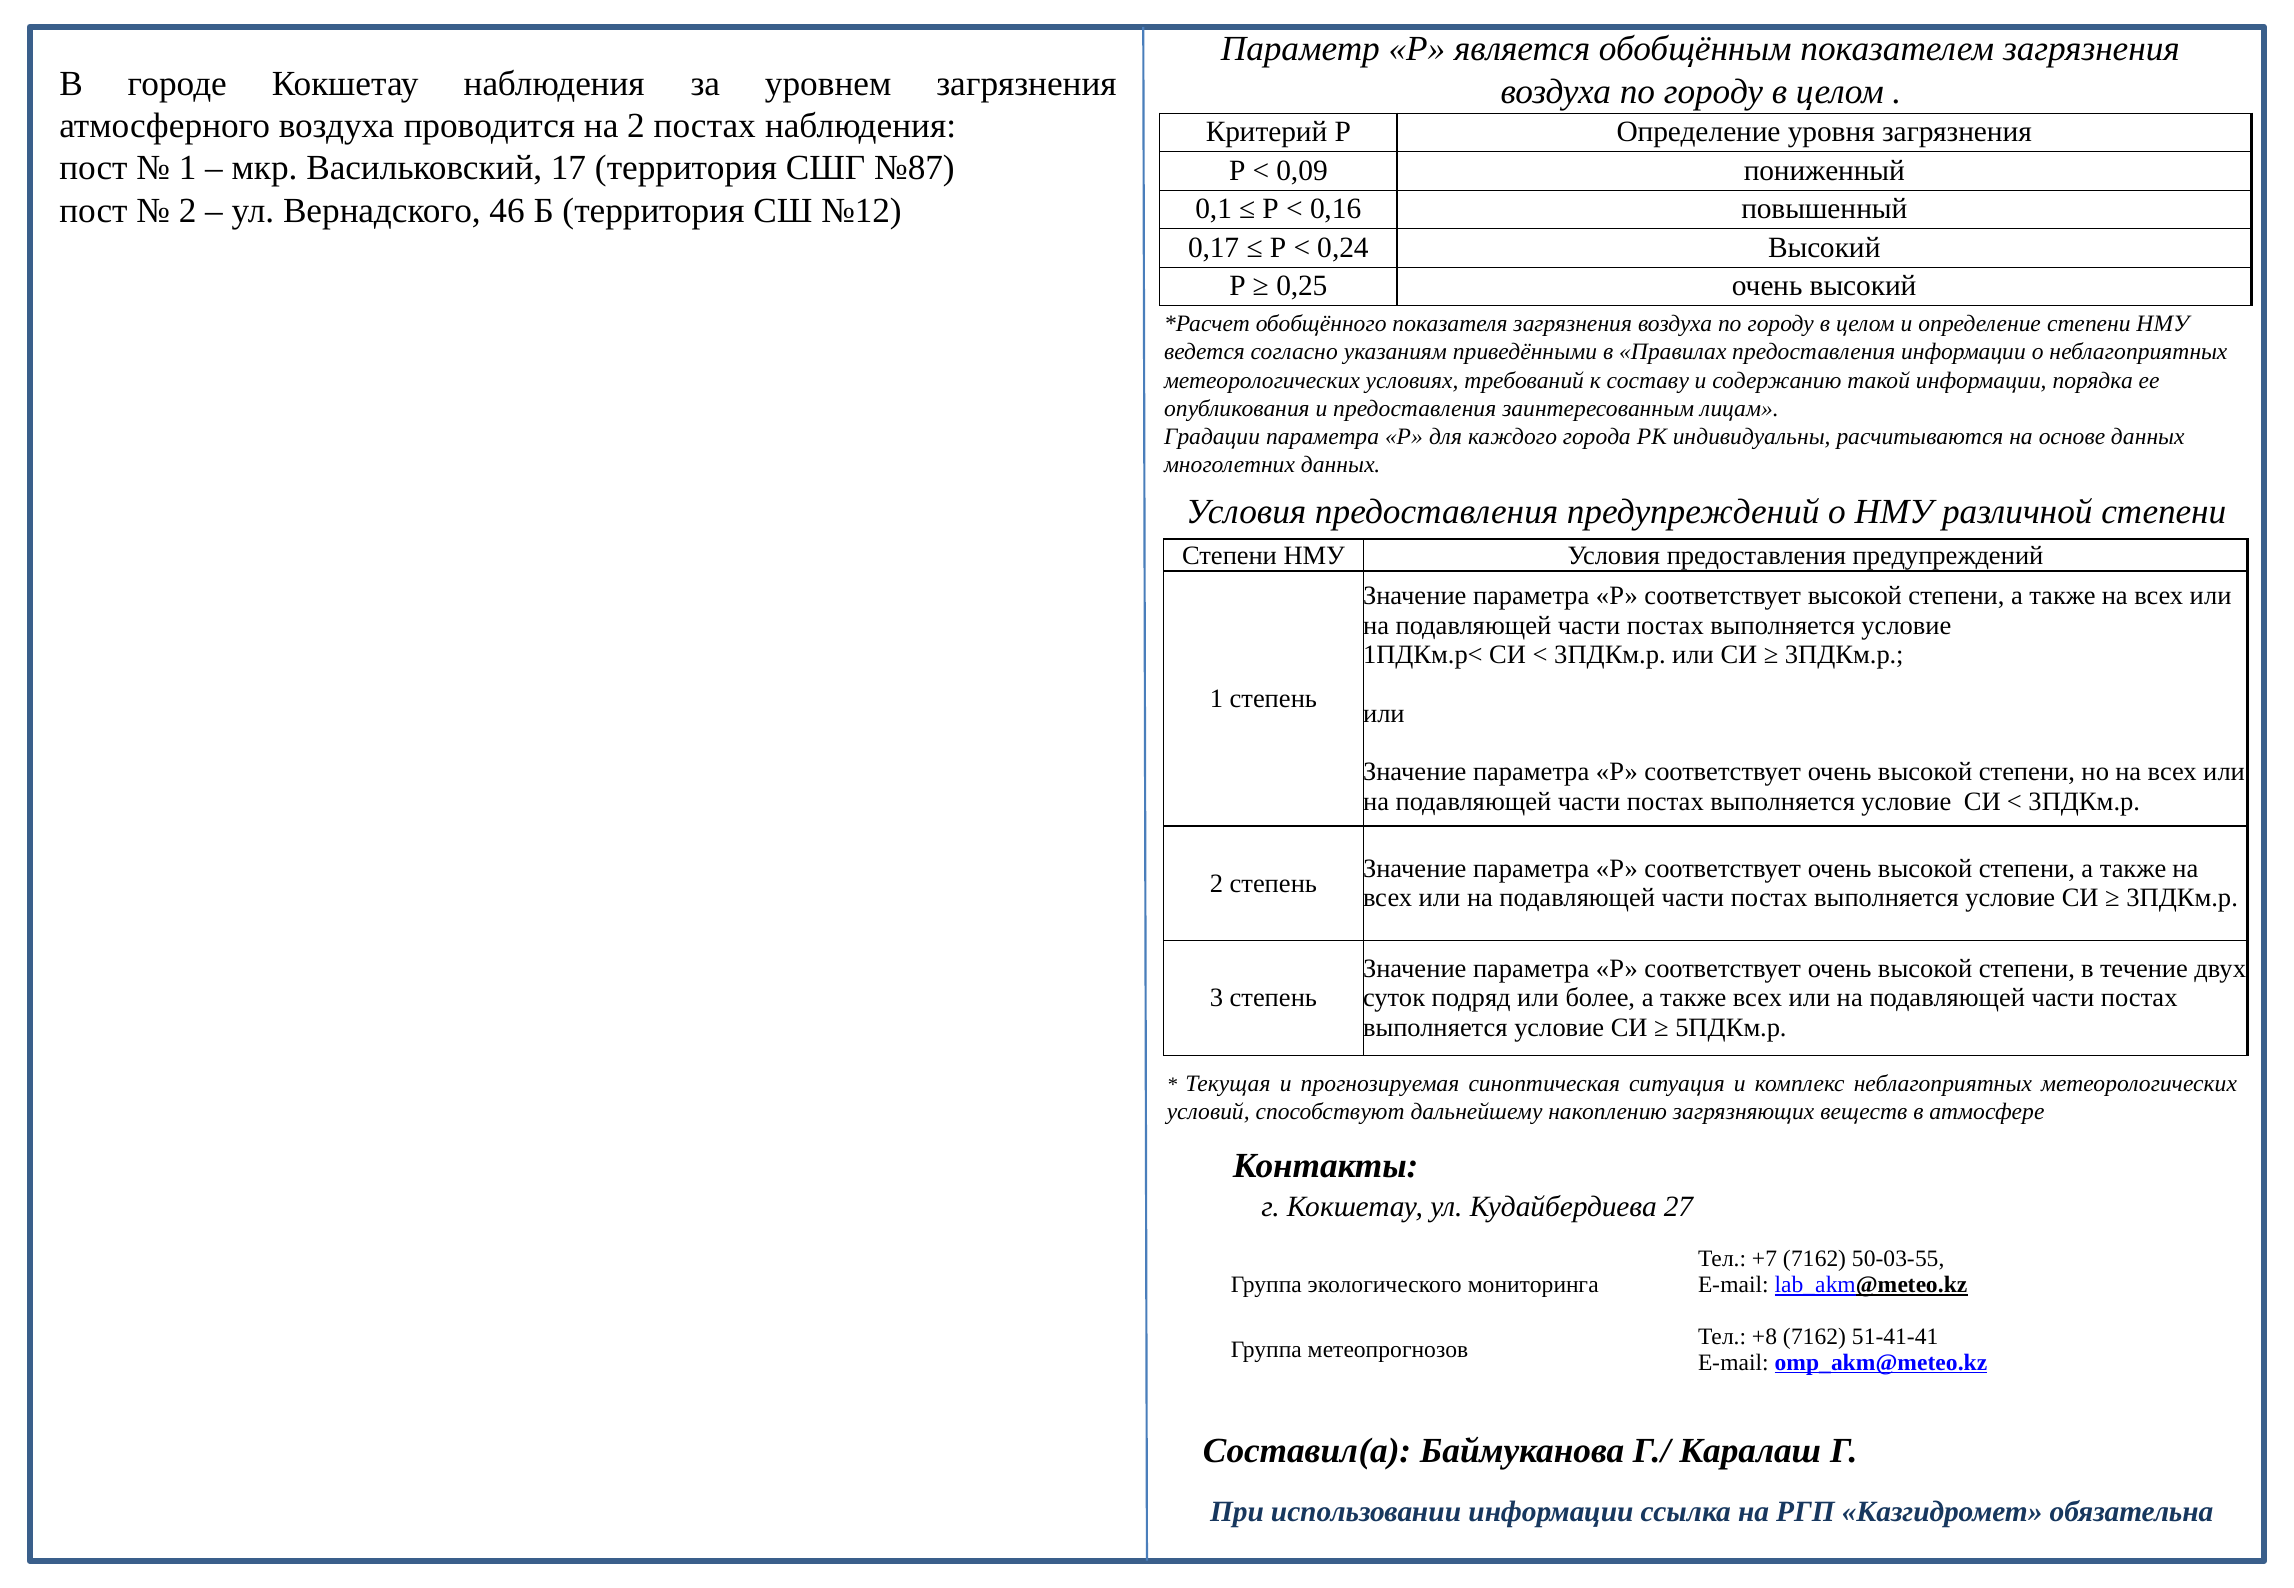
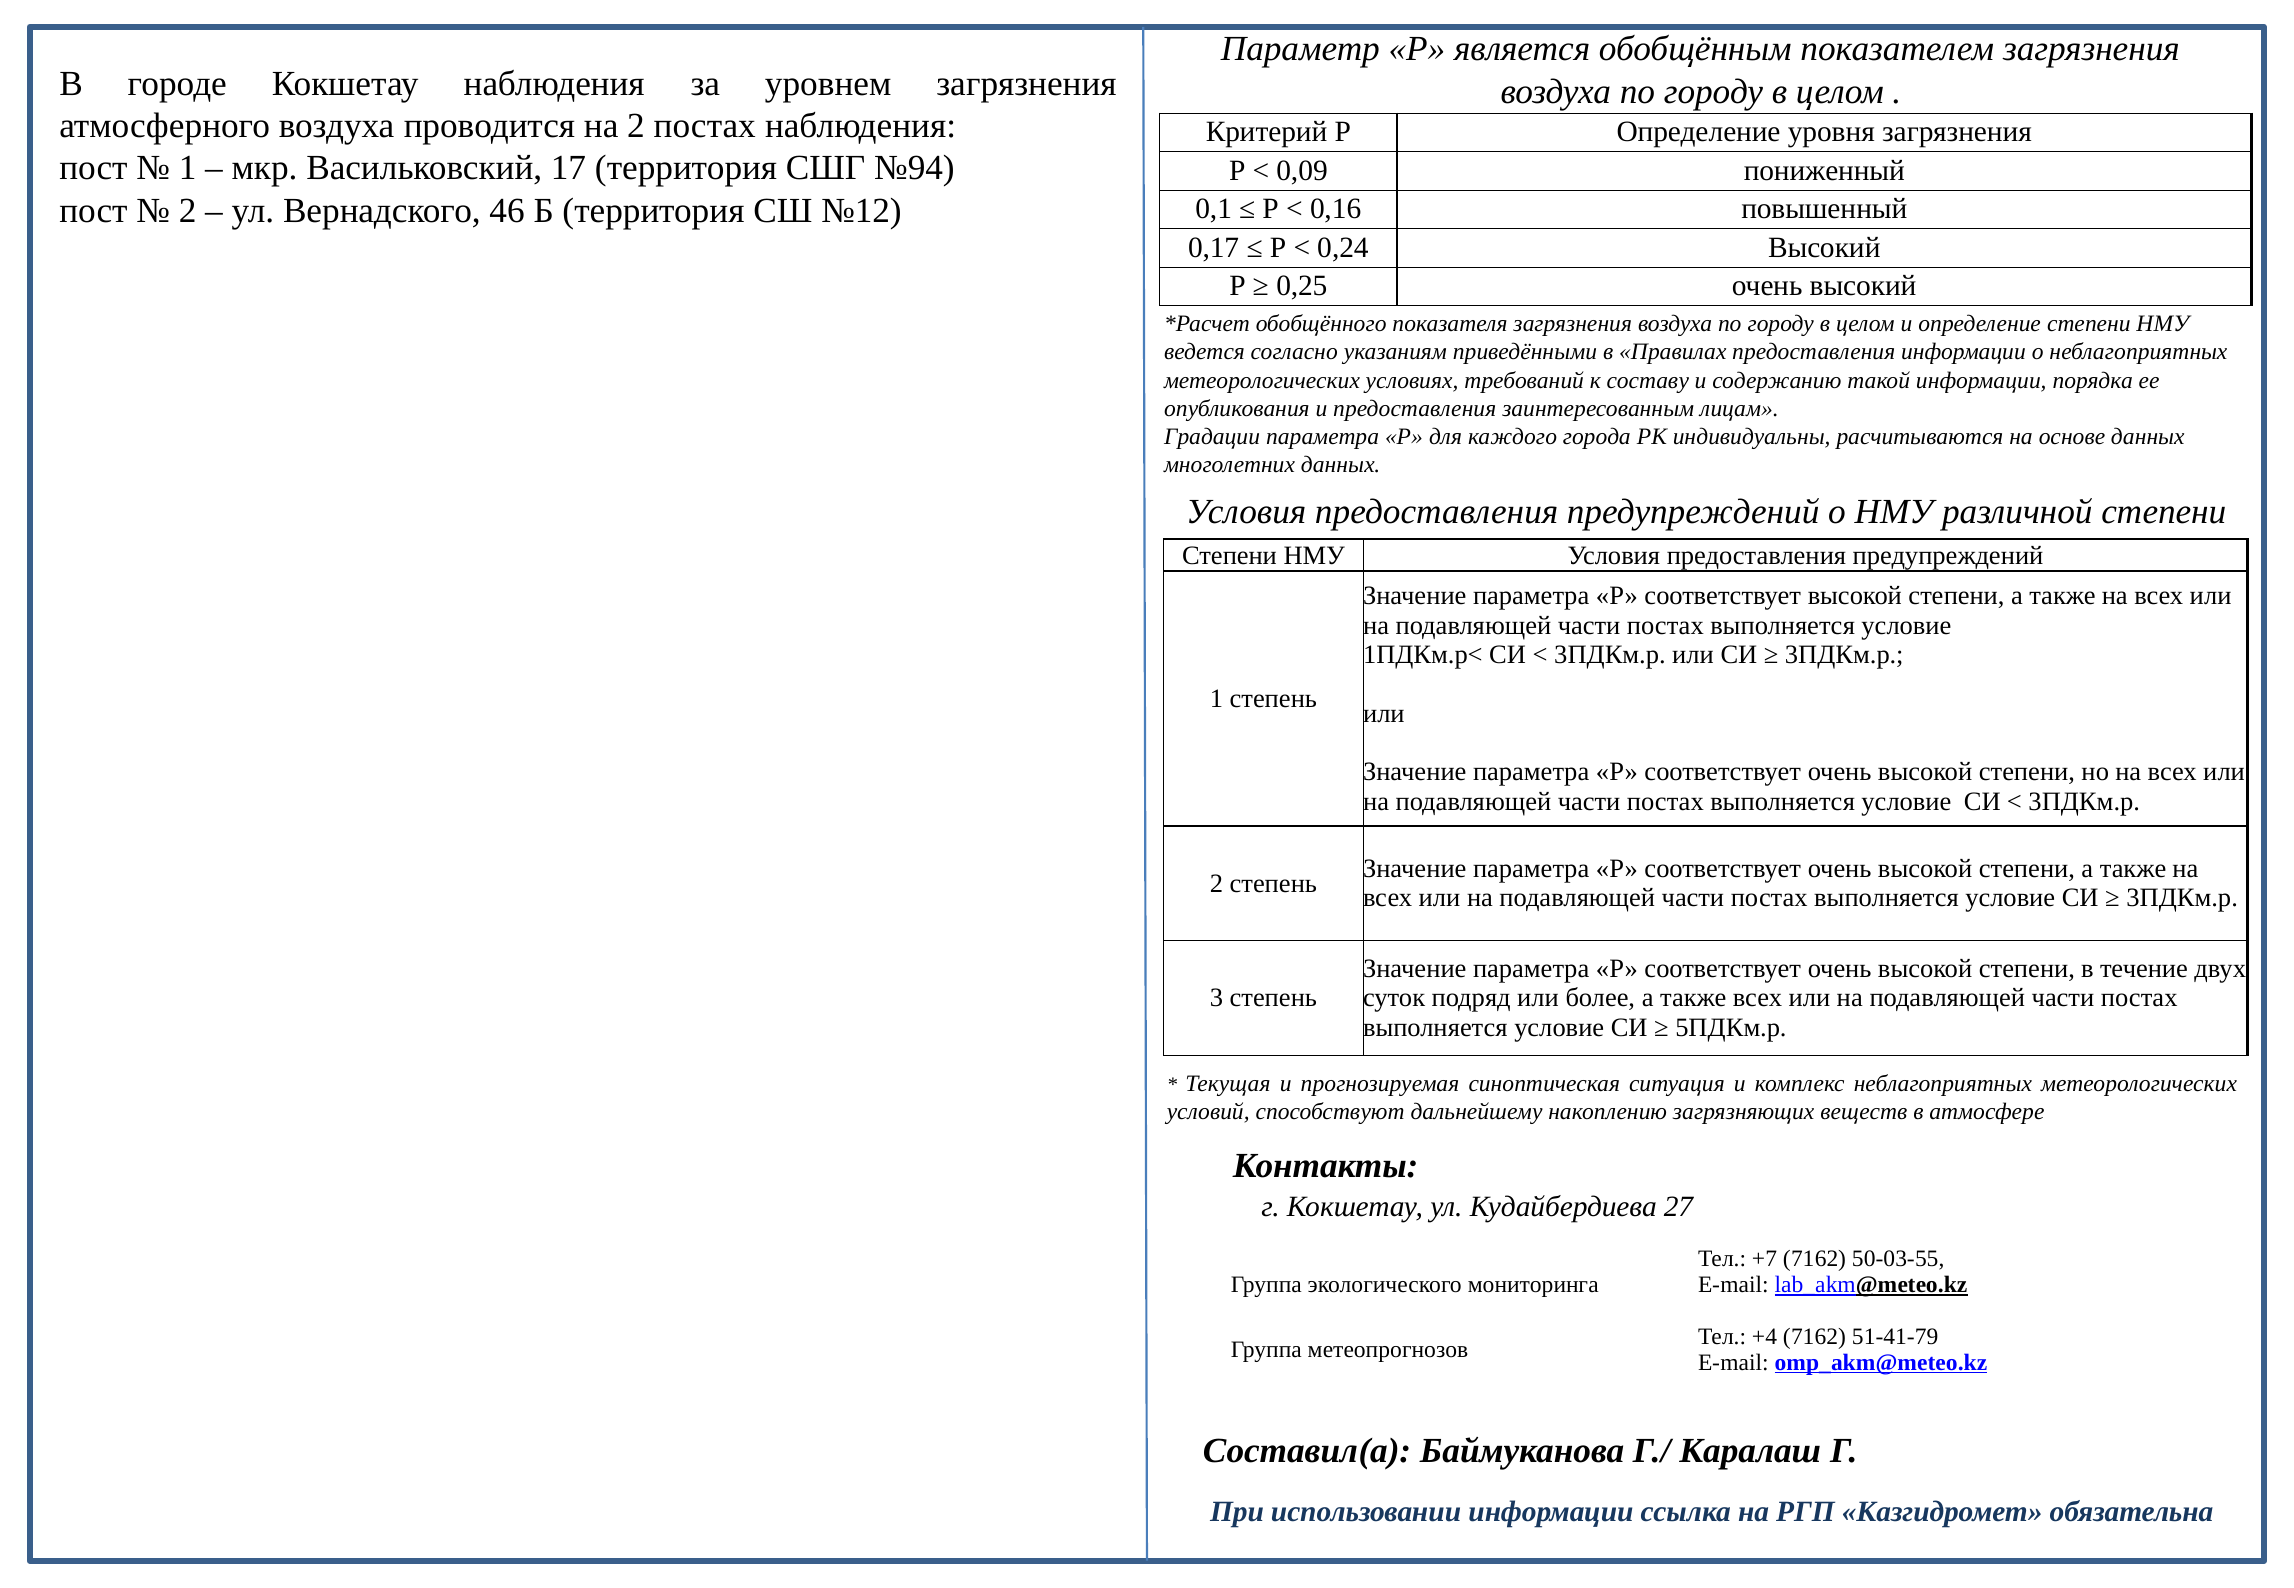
№87: №87 -> №94 (914, 168)
+8: +8 -> +4 (1765, 1336)
51-41-41: 51-41-41 -> 51-41-79 (1895, 1336)
